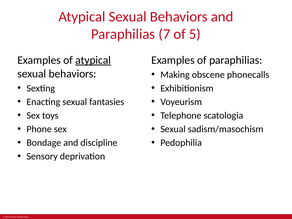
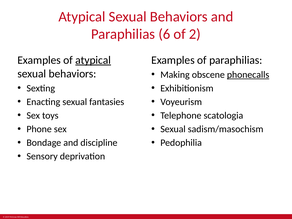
7: 7 -> 6 (164, 34)
5: 5 -> 2 (195, 34)
phonecalls underline: none -> present (248, 75)
